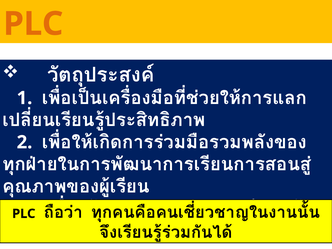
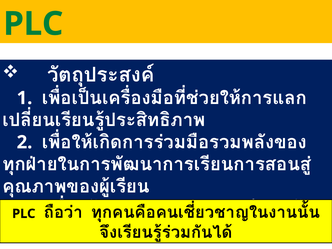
PLC colour: orange -> green (33, 24)
